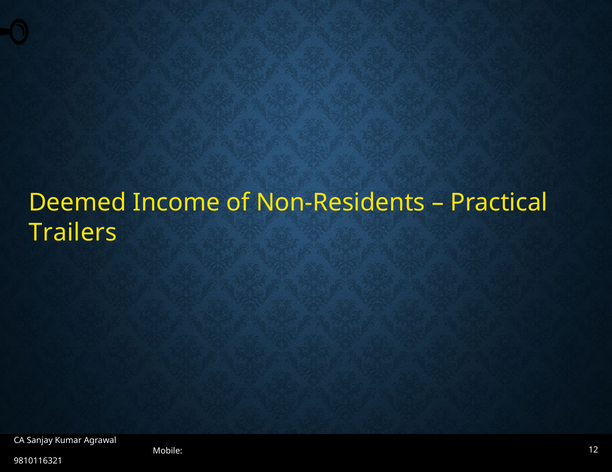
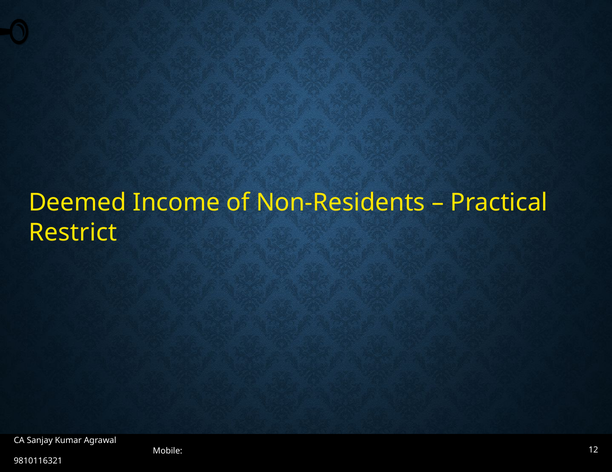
Trailers: Trailers -> Restrict (73, 232)
